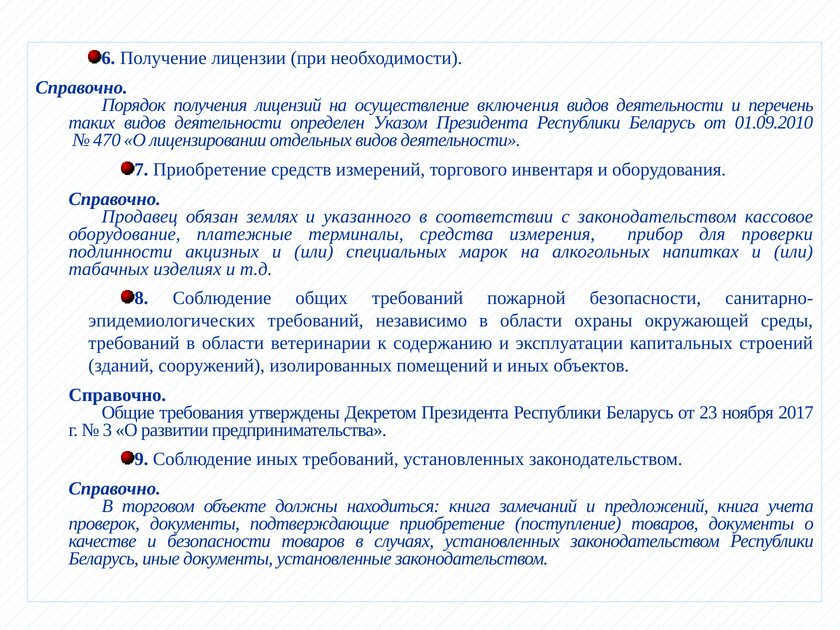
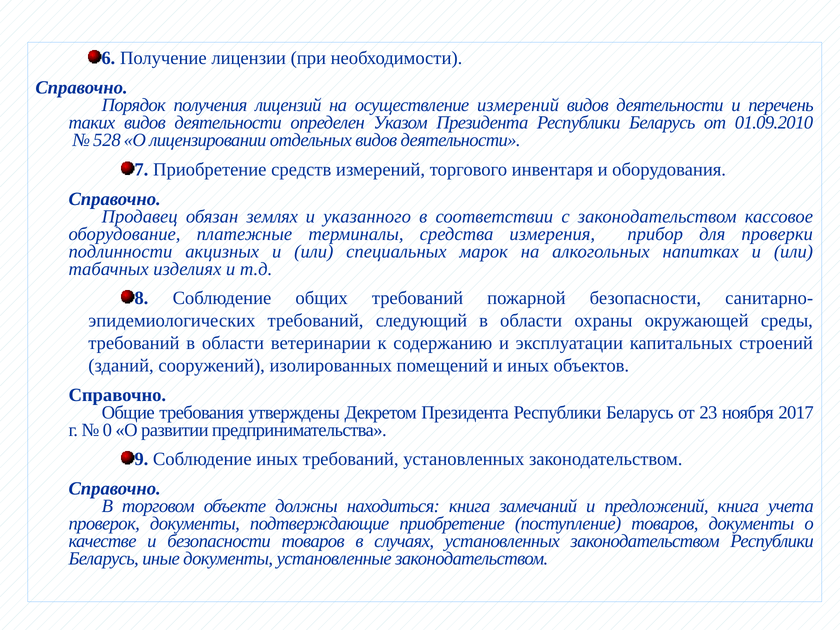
осуществление включения: включения -> измерений (518, 105)
470: 470 -> 528 (107, 140)
независимо: независимо -> следующий (421, 321)
3: 3 -> 0 (107, 430)
